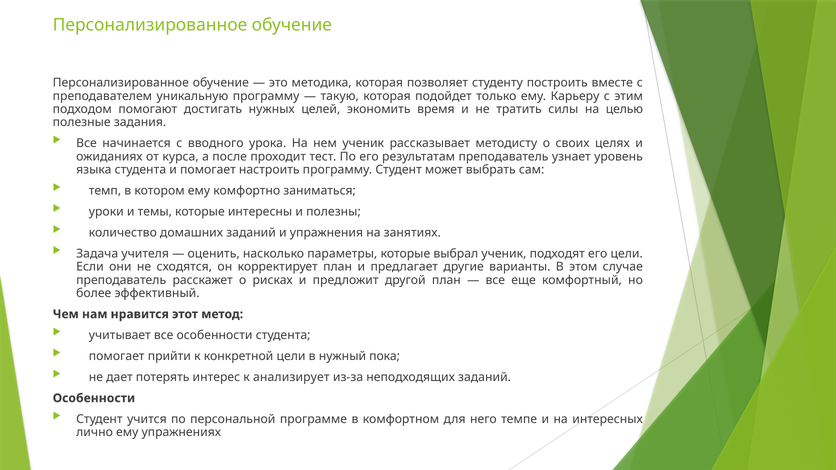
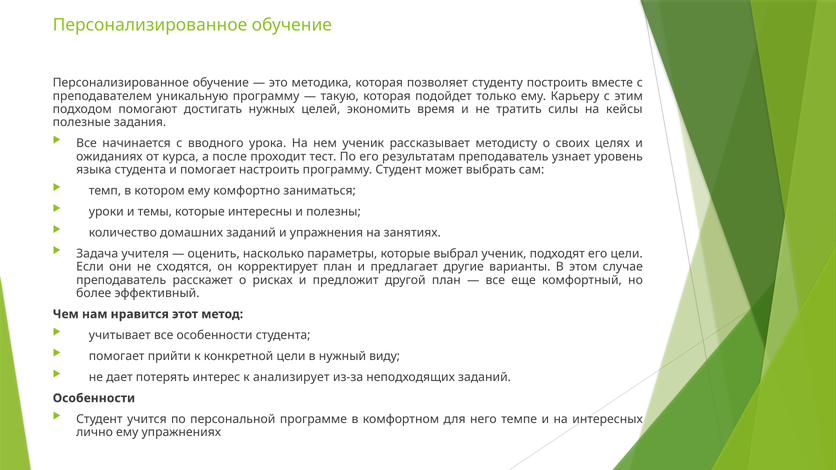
целью: целью -> кейсы (624, 109)
пока: пока -> виду (385, 356)
